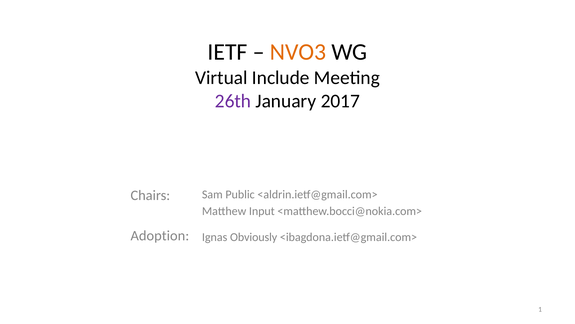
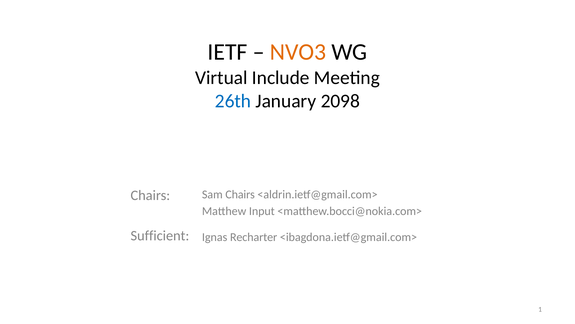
26th colour: purple -> blue (233, 101)
2017: 2017 -> 2098 (340, 101)
Sam Public: Public -> Chairs (240, 194)
Adoption: Adoption -> Sufficient (160, 235)
Obviously: Obviously -> Recharter (254, 237)
